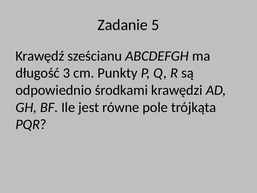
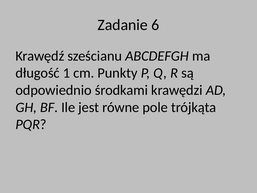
5: 5 -> 6 (155, 25)
3: 3 -> 1 (66, 73)
